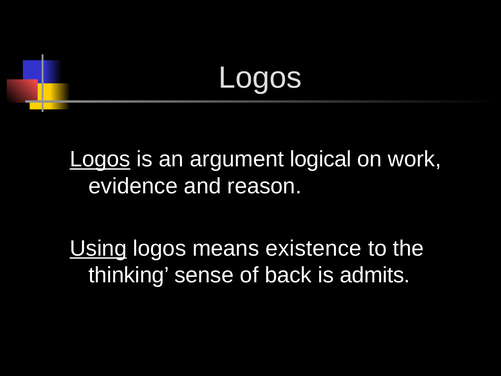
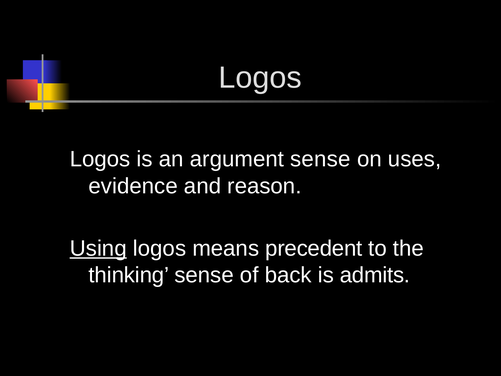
Logos underline: present -> none (100, 159)
argument logical: logical -> sense (320, 159)
work: work -> uses (415, 159)
existence: existence -> precedent (314, 248)
